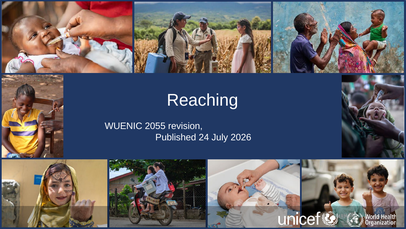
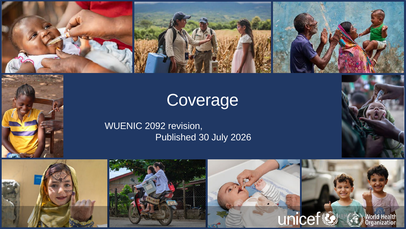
Reaching: Reaching -> Coverage (203, 100)
2055: 2055 -> 2092 (155, 126)
24: 24 -> 30 (204, 137)
